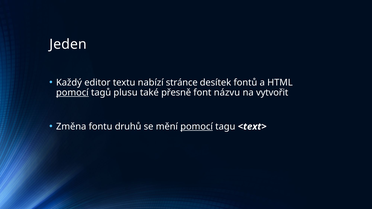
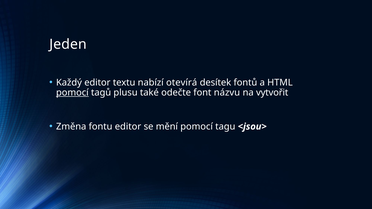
stránce: stránce -> otevírá (182, 83)
přesně: přesně -> odečte (176, 93)
fontu druhů: druhů -> editor (128, 127)
pomocí underline: present -> none (197, 127)
<text>: <text> -> <jsou> (252, 127)
